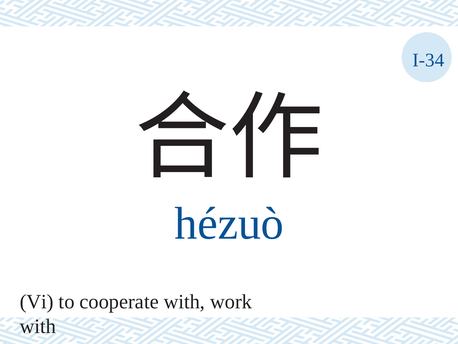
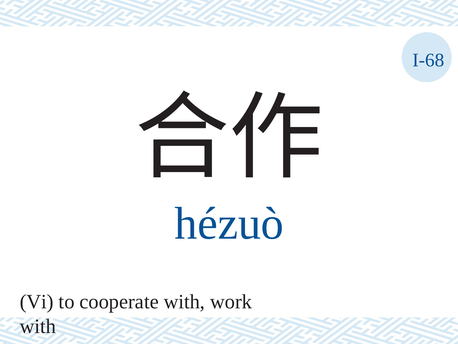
I-34: I-34 -> I-68 (428, 60)
